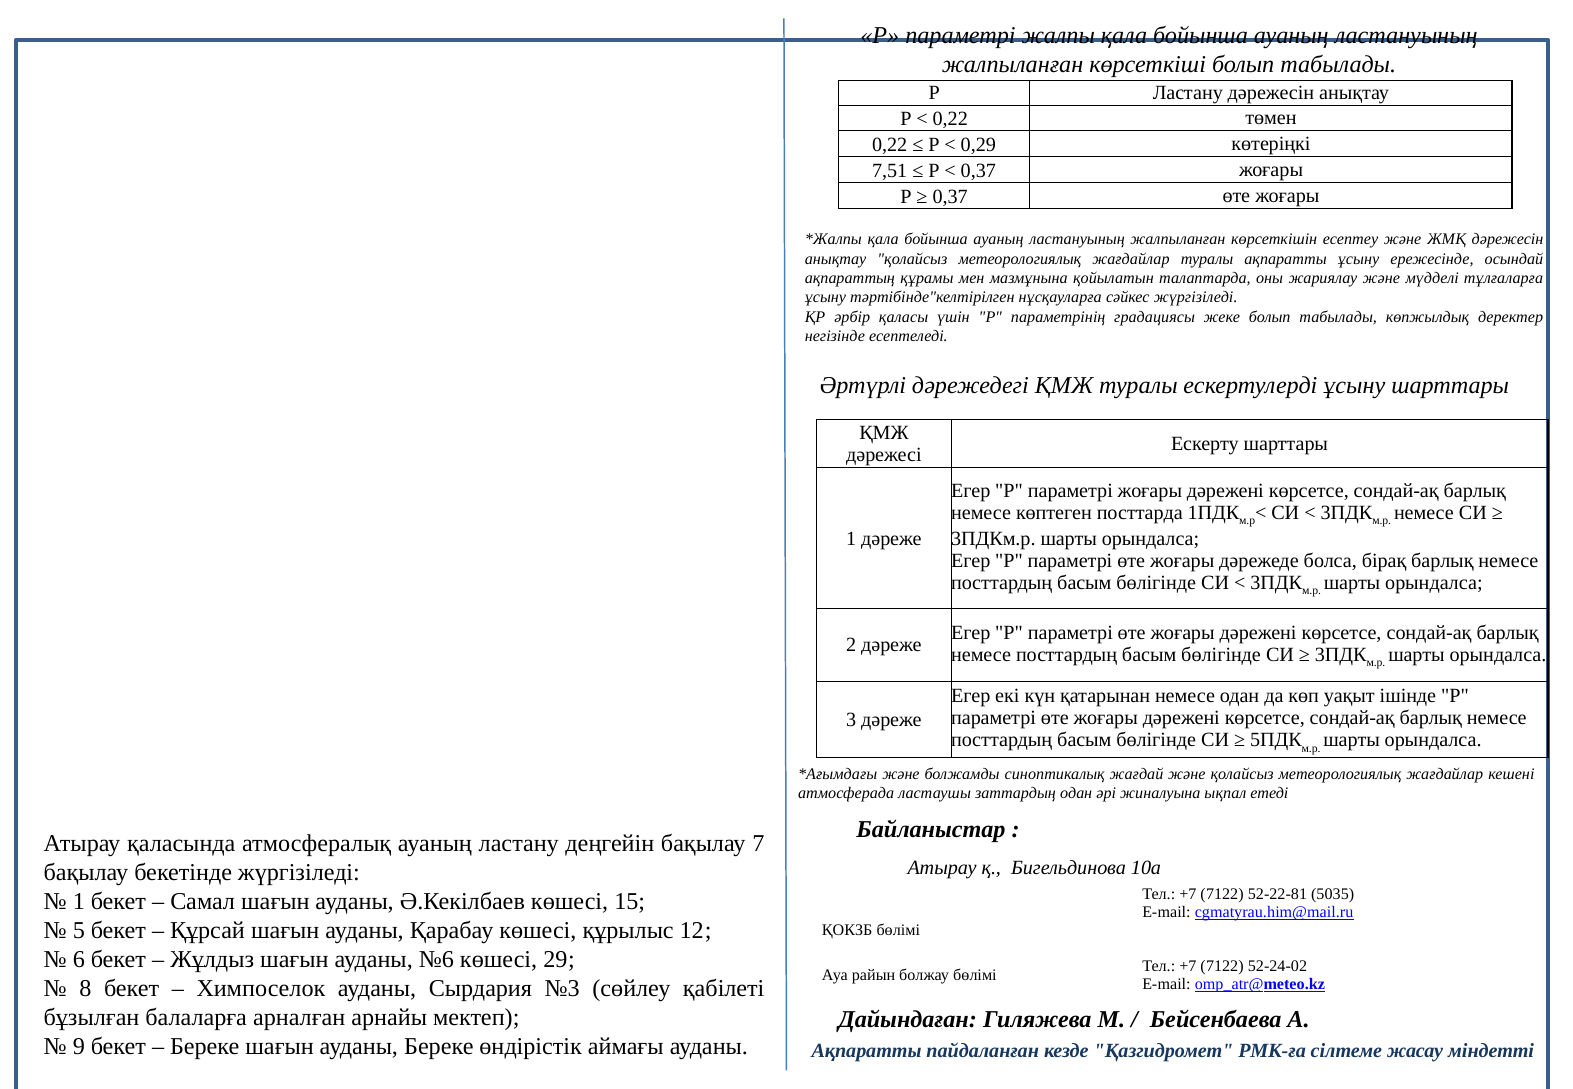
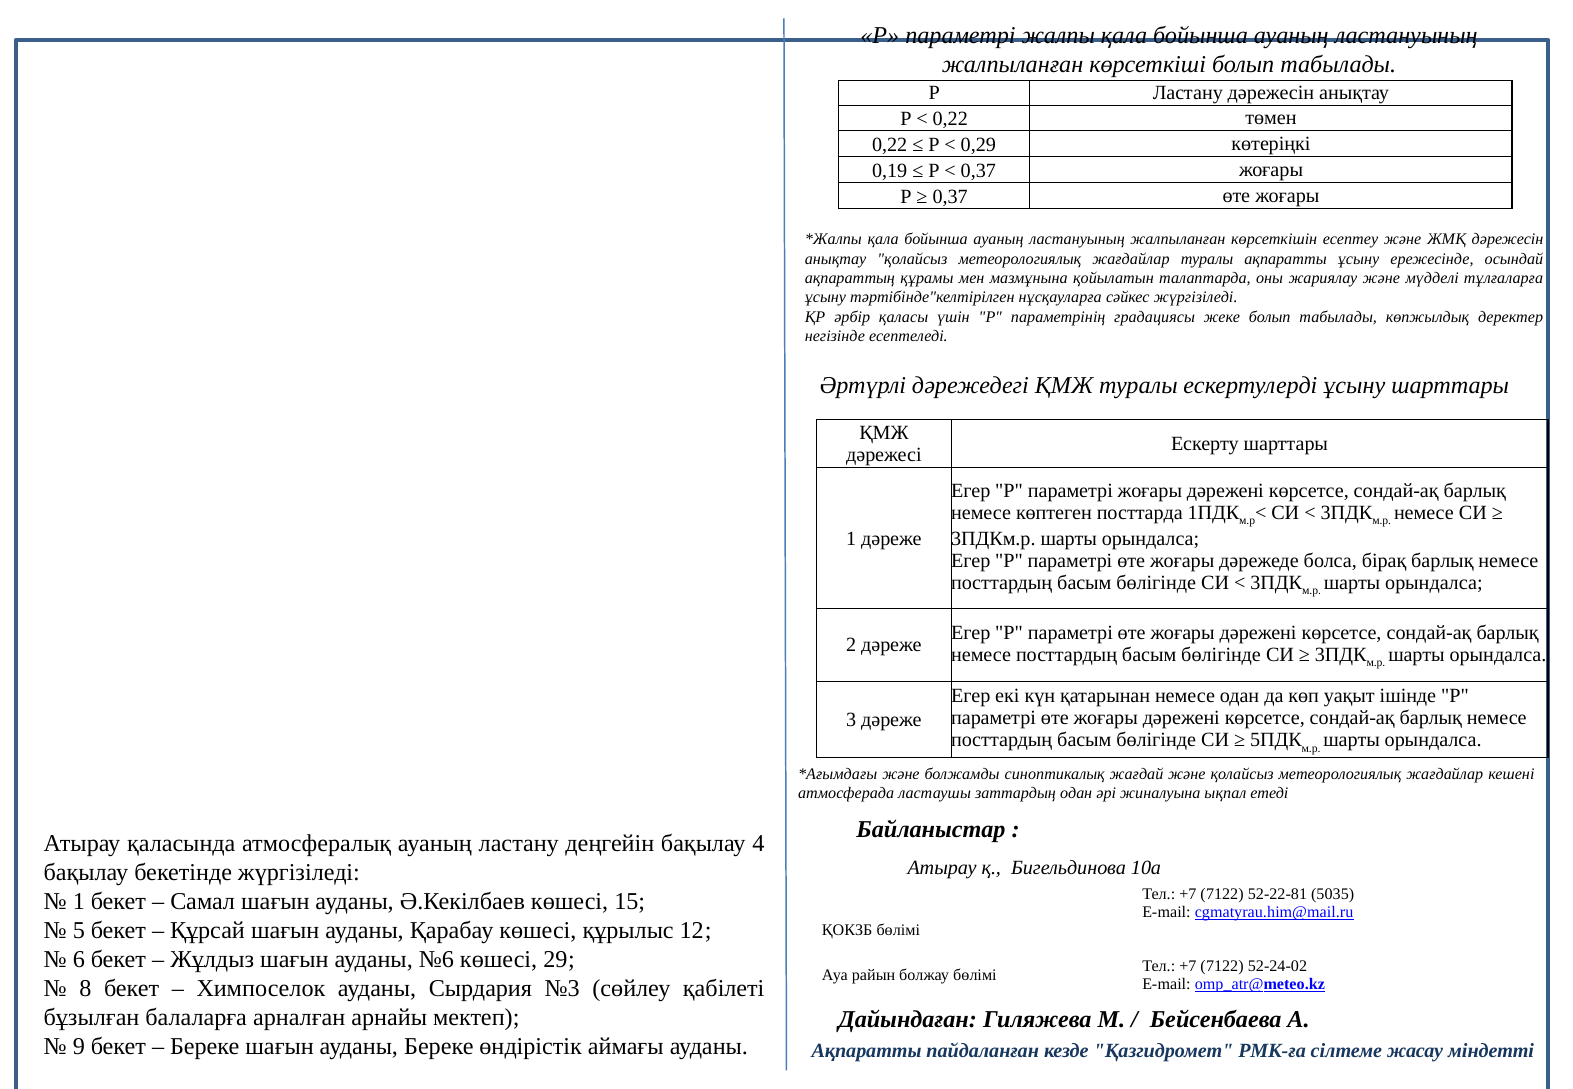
7,51: 7,51 -> 0,19 (890, 171)
7: 7 -> 4 (758, 843)
